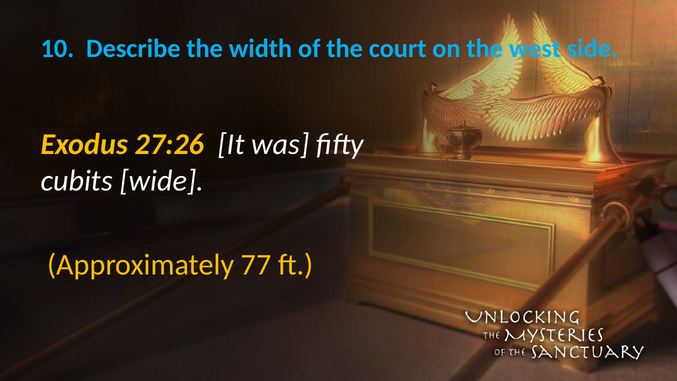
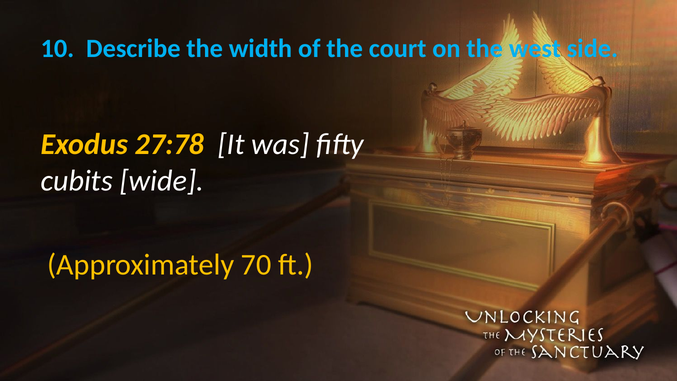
27:26: 27:26 -> 27:78 (169, 144)
77: 77 -> 70 (256, 265)
